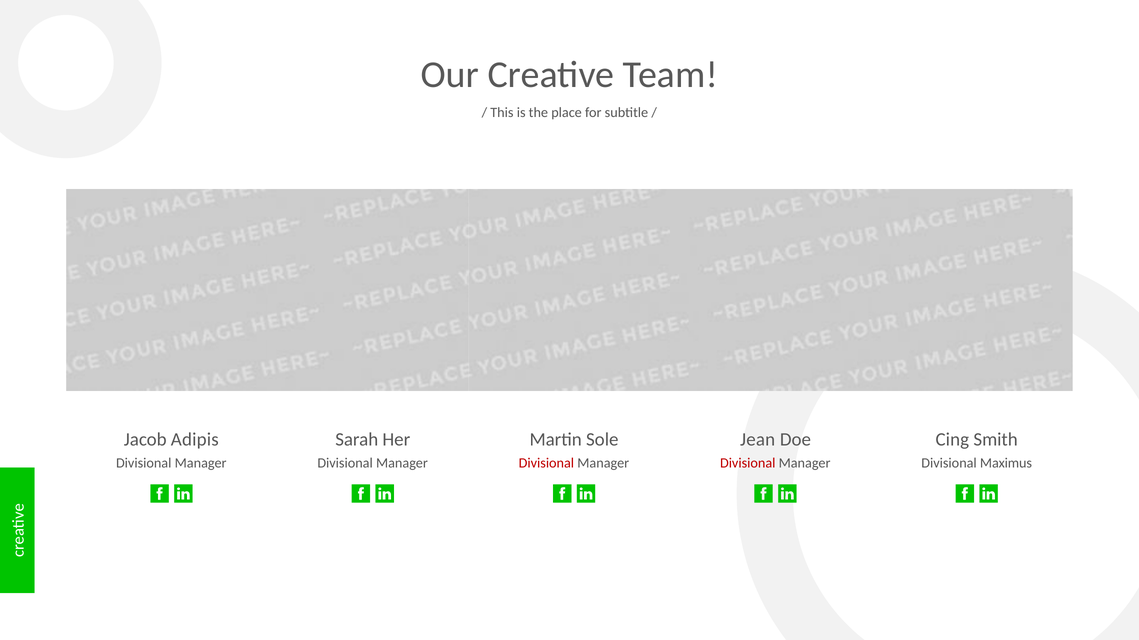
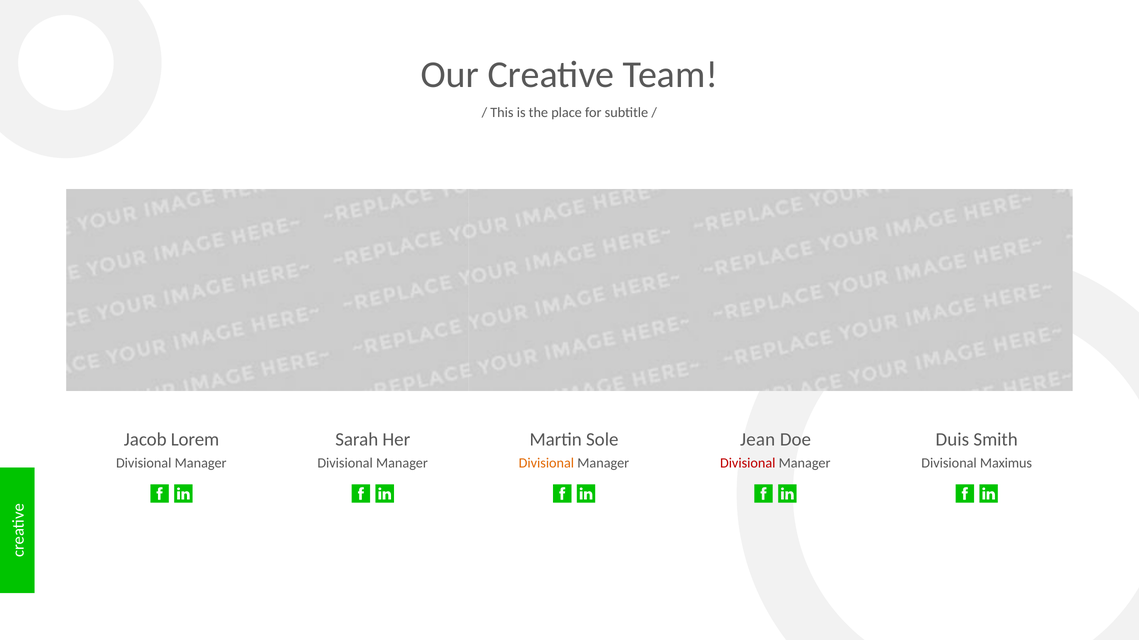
Adipis: Adipis -> Lorem (195, 440)
Cing: Cing -> Duis (952, 440)
Divisional colour: red -> orange (546, 464)
